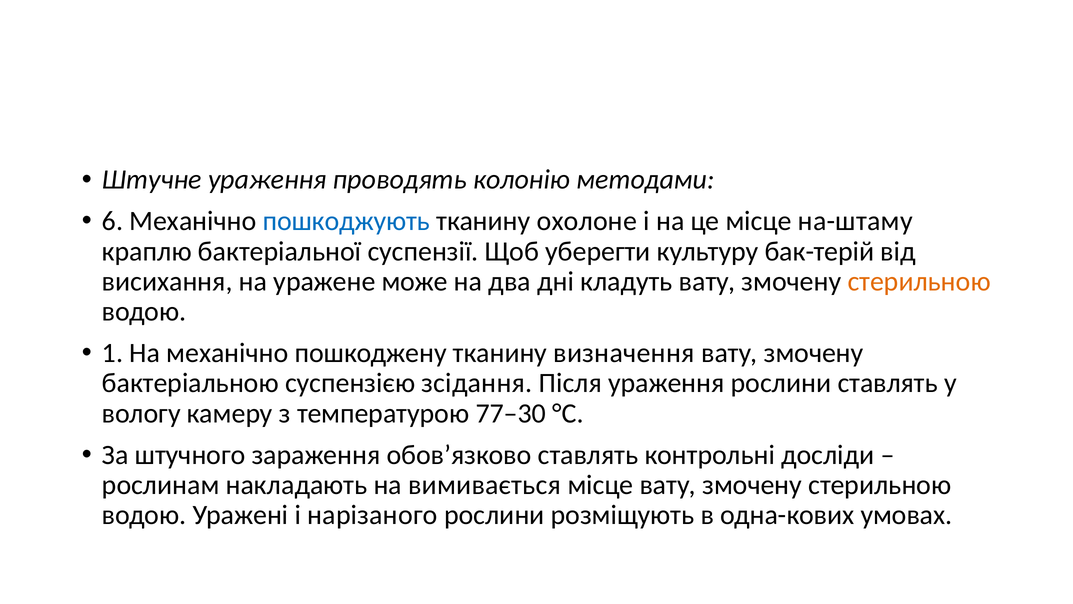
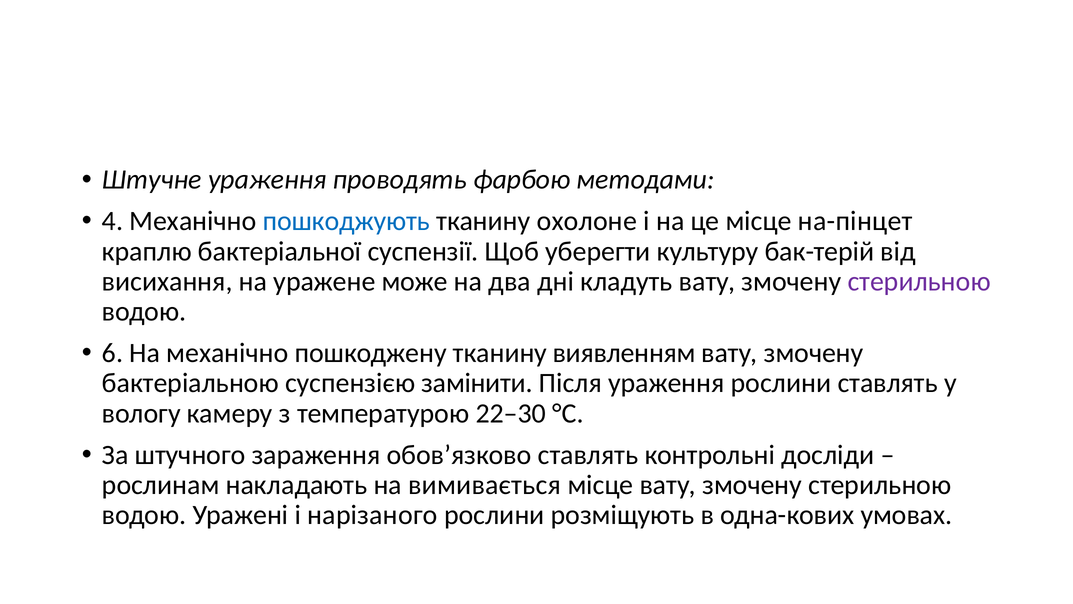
колонію: колонію -> фарбою (522, 180)
6: 6 -> 4 (113, 221)
на-штаму: на-штаму -> на-пінцет (855, 221)
стерильною colour: orange -> purple (919, 281)
1: 1 -> 6 (113, 353)
визначення: визначення -> виявленням (624, 353)
зсідання: зсідання -> замінити (477, 383)
77–30: 77–30 -> 22–30 (511, 413)
